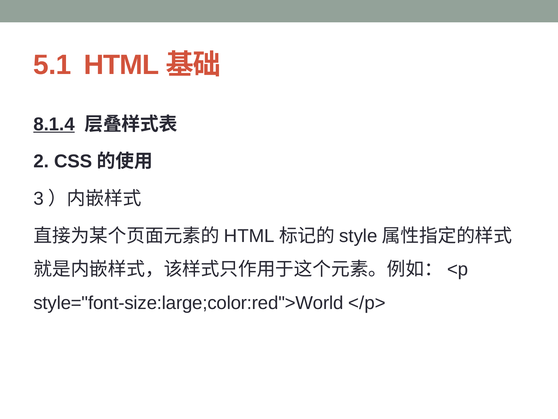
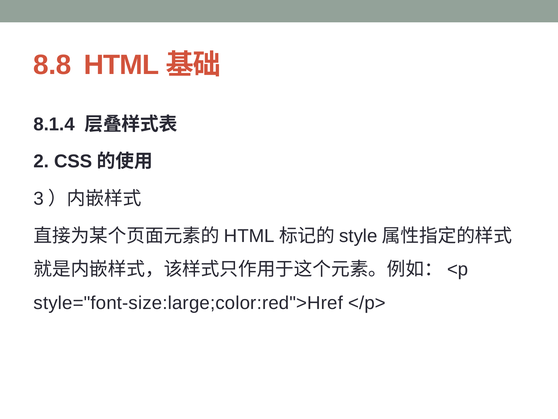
5.1: 5.1 -> 8.8 (52, 65)
8.1.4 underline: present -> none (54, 124)
style="font-size:large;color:red">World: style="font-size:large;color:red">World -> style="font-size:large;color:red">Href (188, 303)
